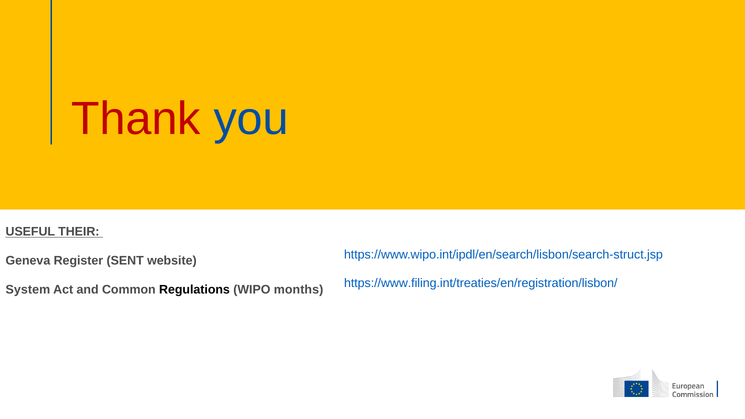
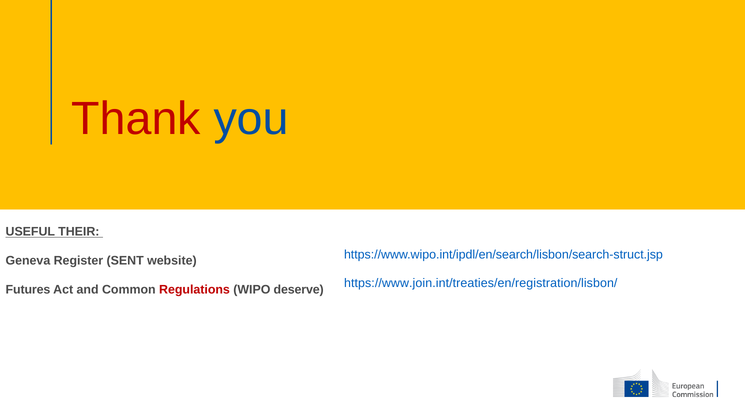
https://www.filing.int/treaties/en/registration/lisbon/: https://www.filing.int/treaties/en/registration/lisbon/ -> https://www.join.int/treaties/en/registration/lisbon/ (481, 283)
System: System -> Futures (28, 290)
Regulations colour: black -> red (194, 290)
months: months -> deserve (299, 290)
